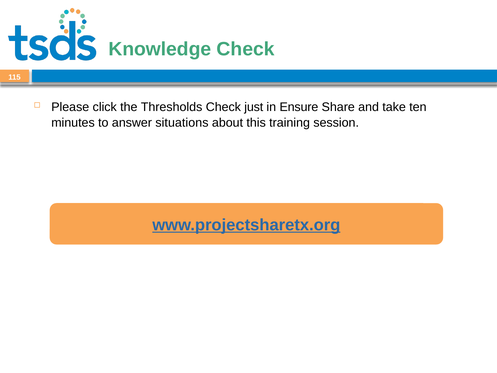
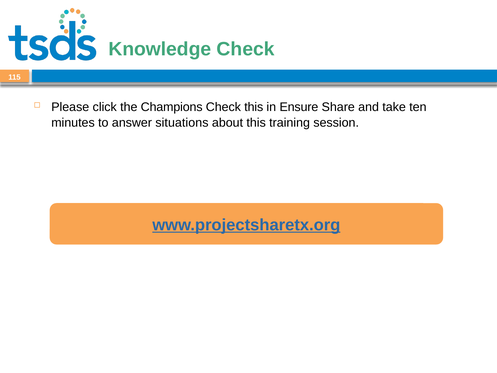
Thresholds: Thresholds -> Champions (172, 107)
Check just: just -> this (254, 107)
